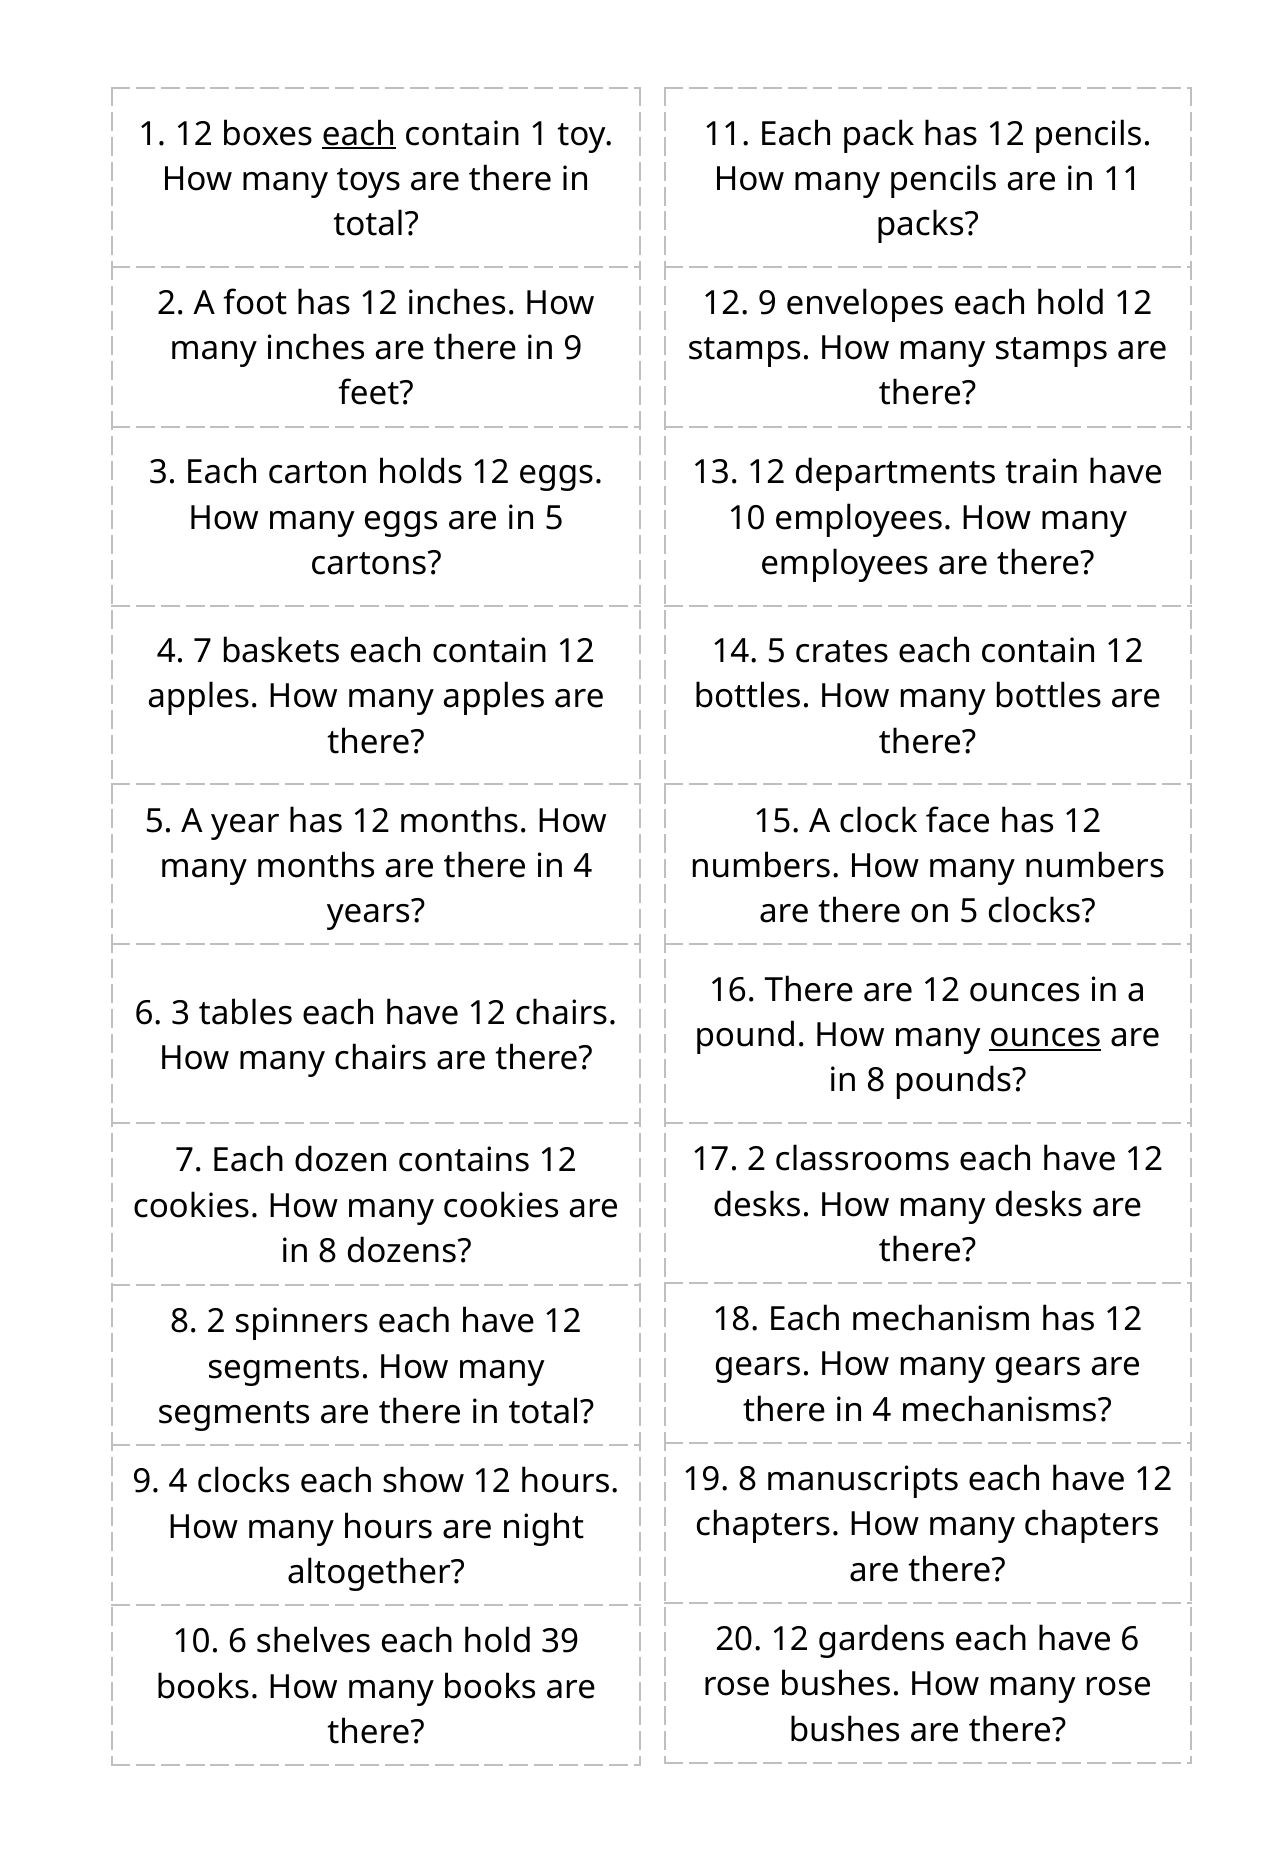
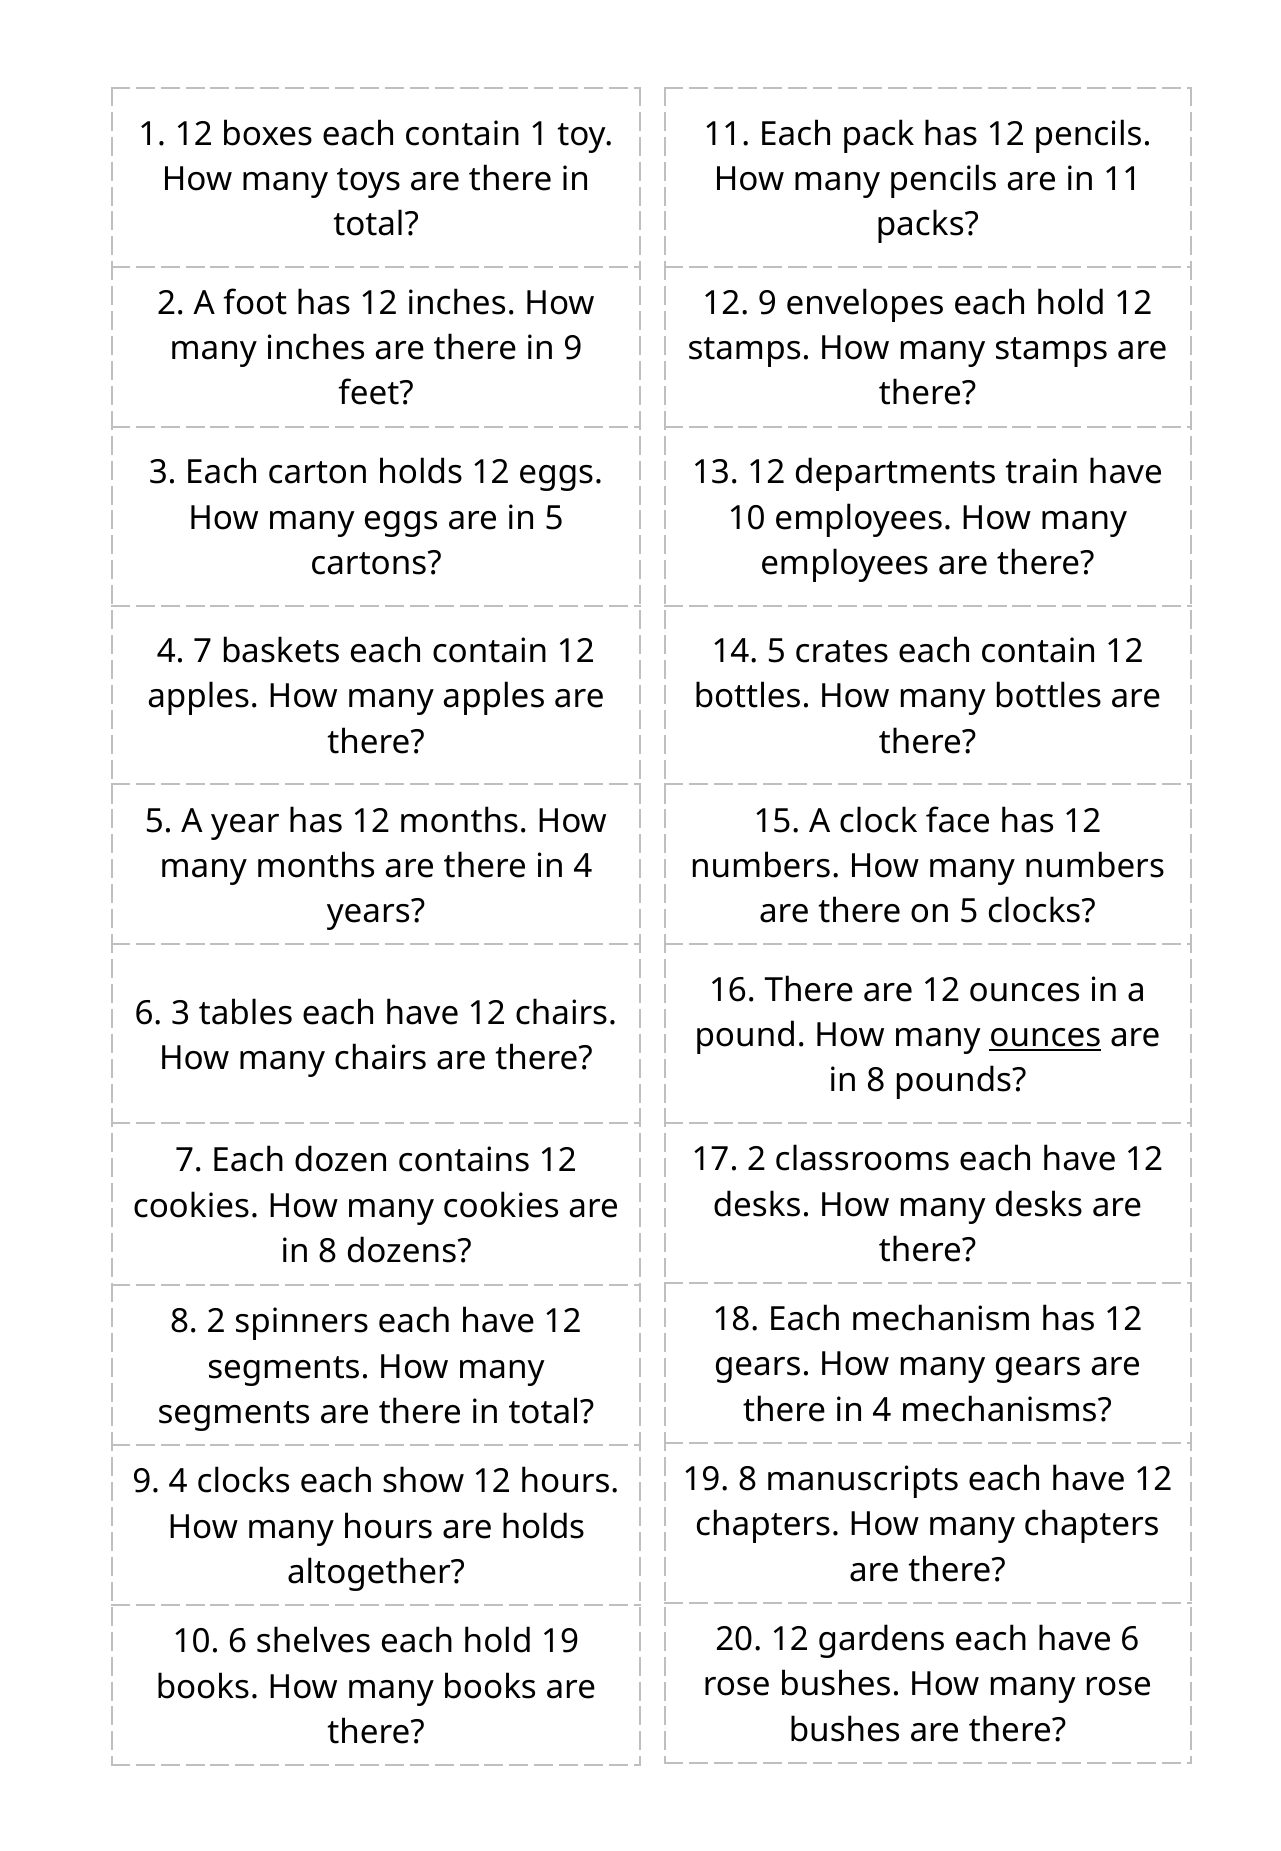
each underline: present -> none (359, 134)
are night: night -> holds (543, 1527)
hold 39: 39 -> 19 (560, 1641)
